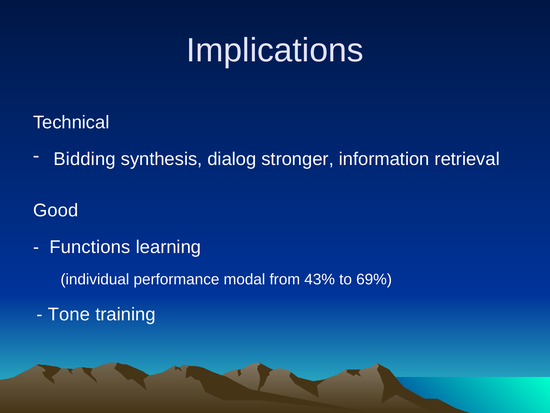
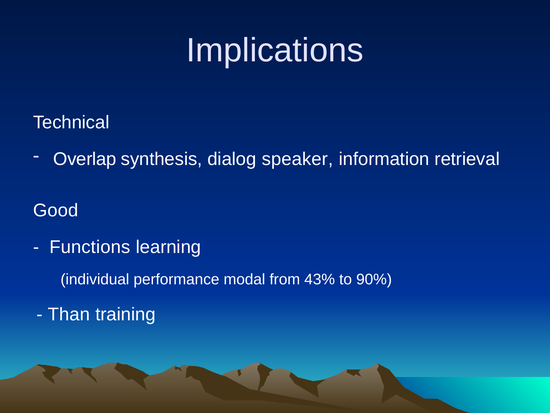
Bidding: Bidding -> Overlap (85, 159)
stronger: stronger -> speaker (298, 159)
69%: 69% -> 90% (374, 279)
Tone: Tone -> Than (69, 314)
